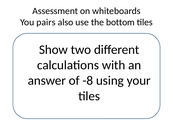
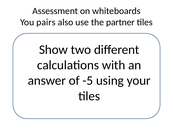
bottom: bottom -> partner (120, 22)
-8: -8 -> -5 (88, 81)
